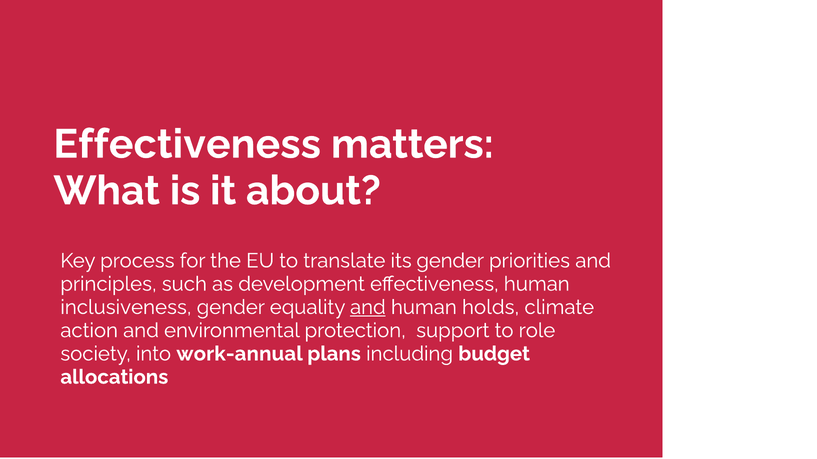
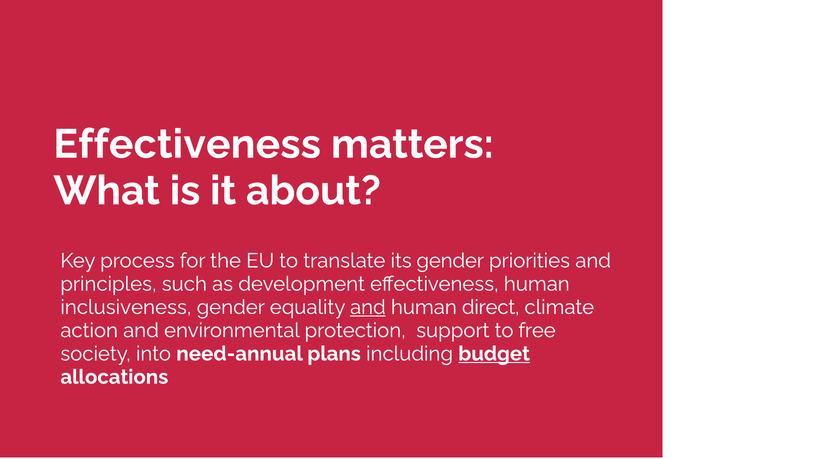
holds: holds -> direct (491, 308)
role: role -> free (537, 331)
work-annual: work-annual -> need-annual (240, 354)
budget underline: none -> present (494, 354)
